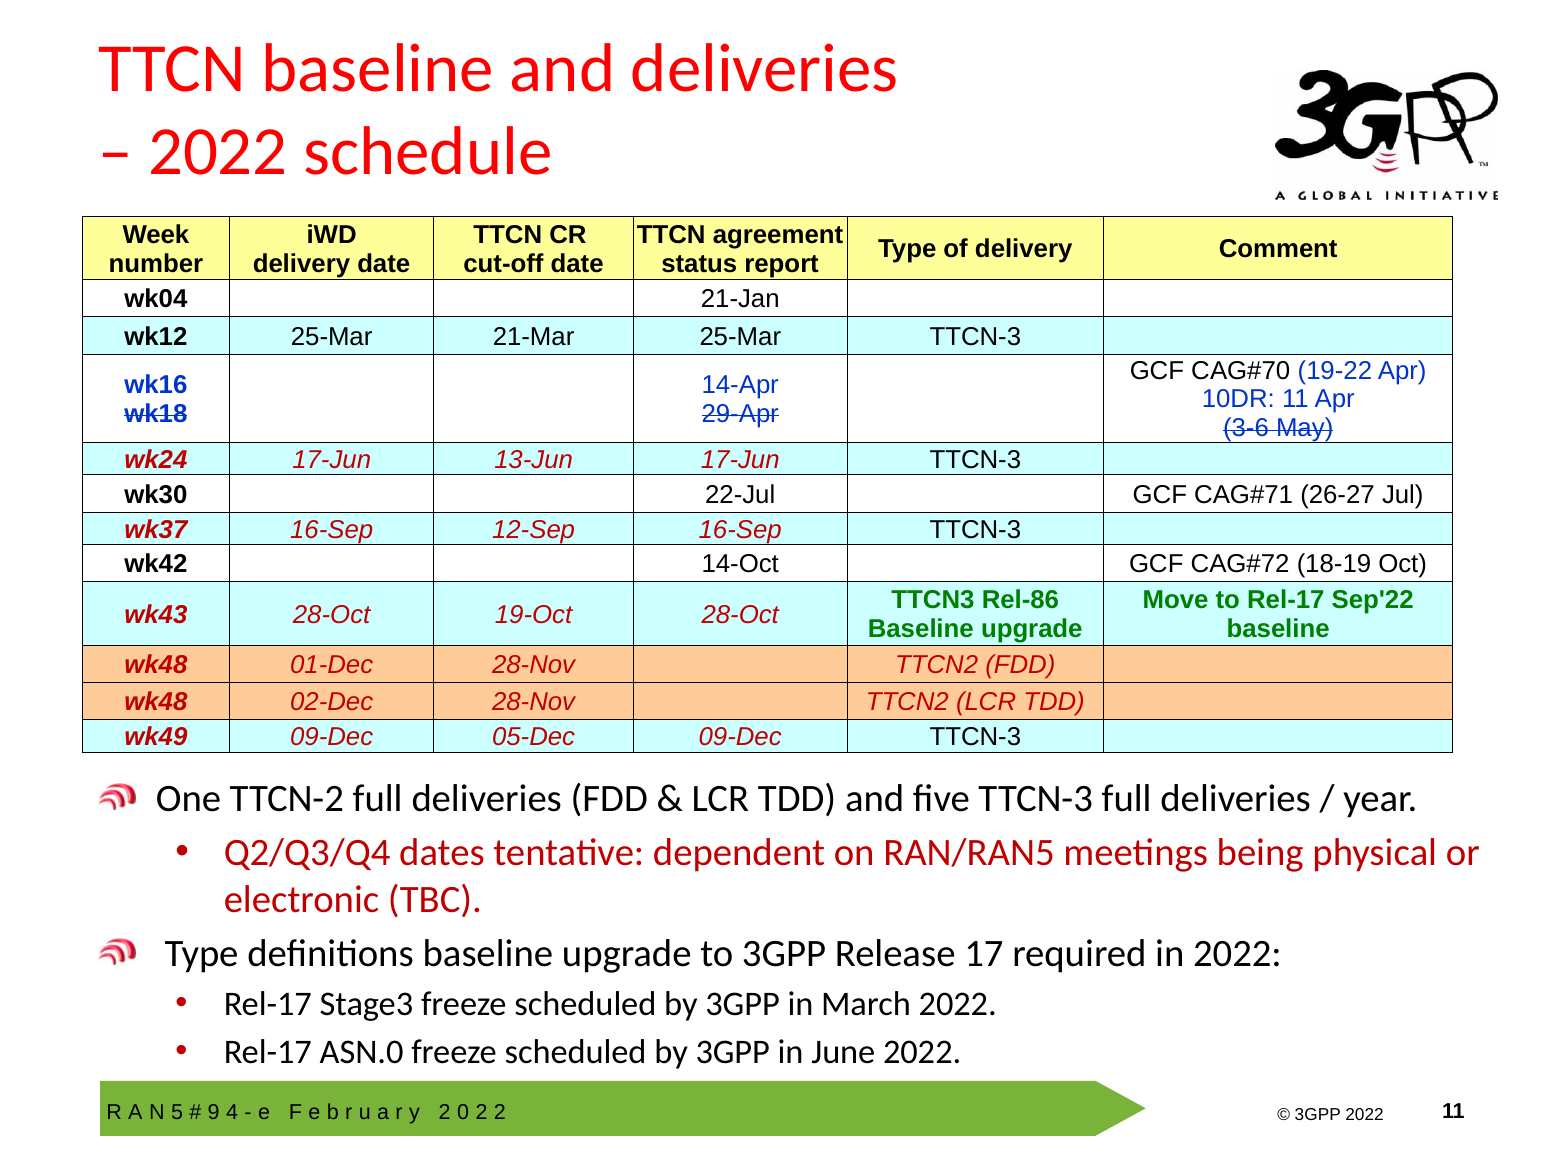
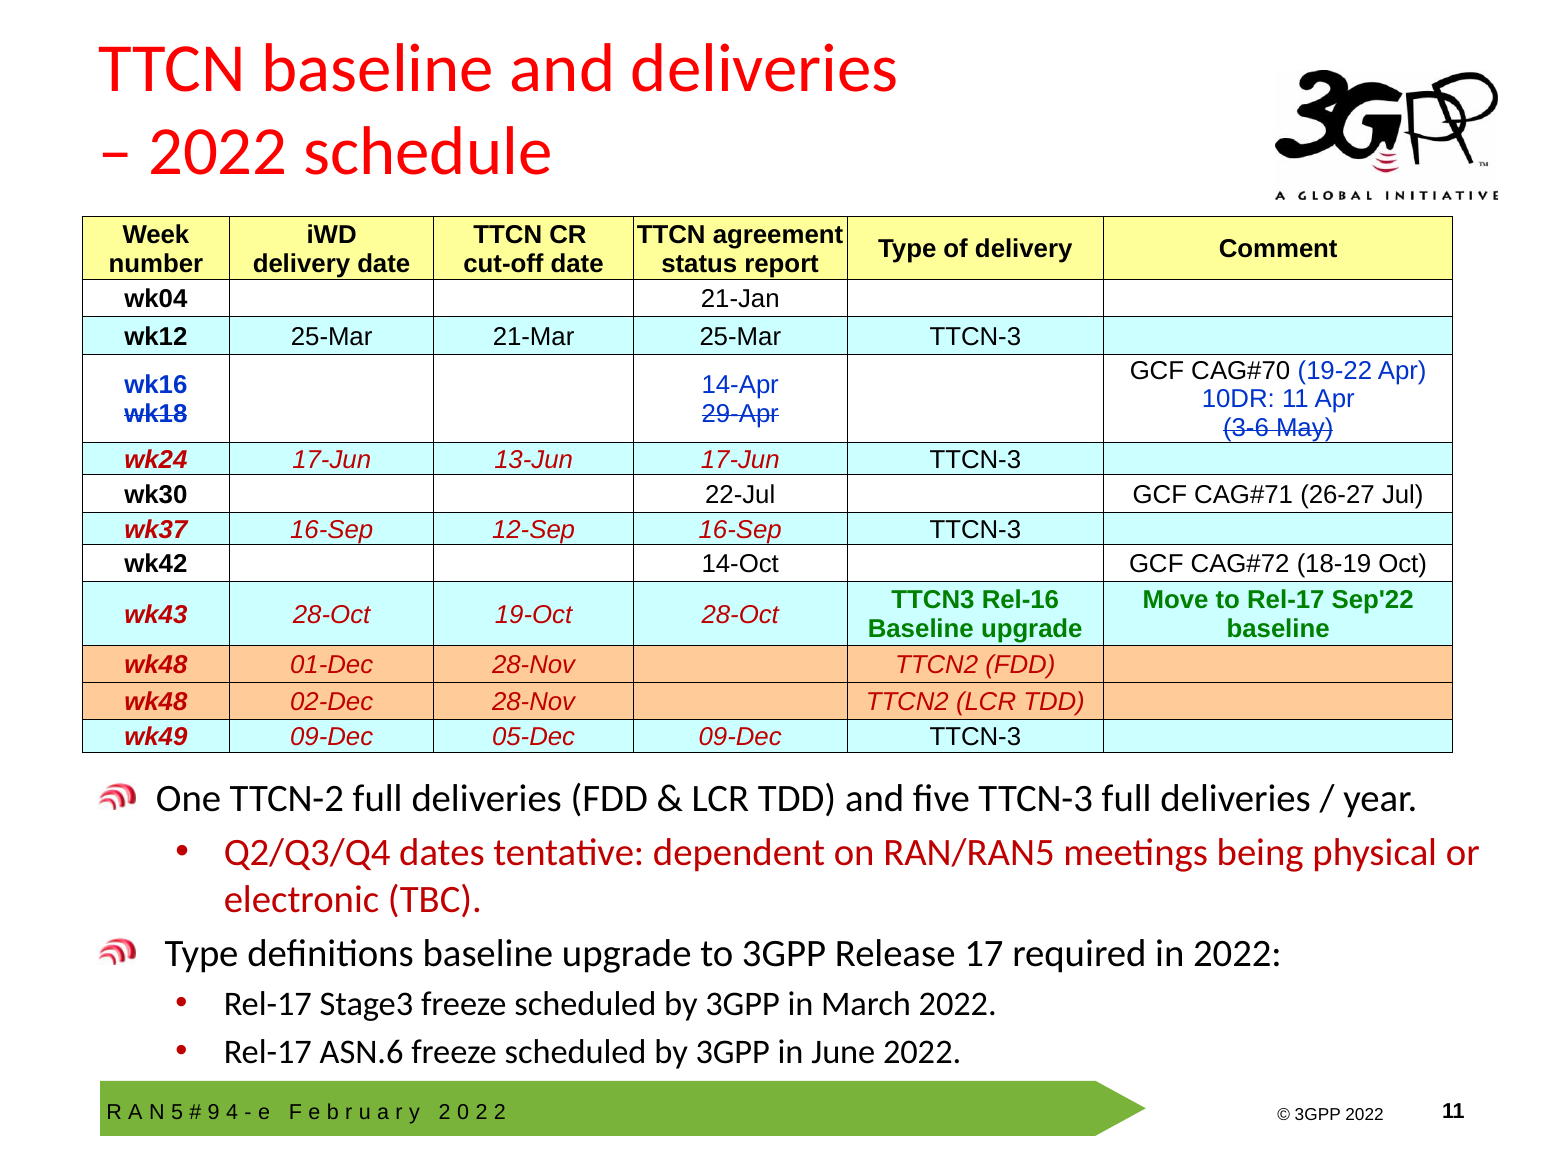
Rel-86: Rel-86 -> Rel-16 (1020, 600)
ASN.0: ASN.0 -> ASN.6 (362, 1052)
